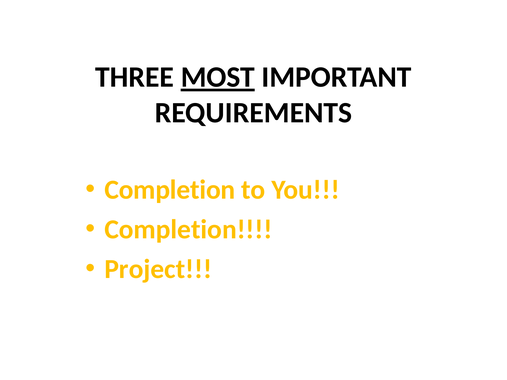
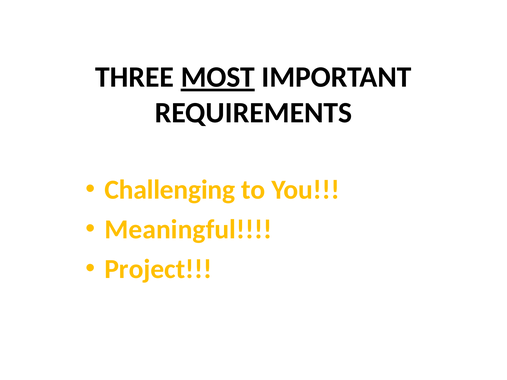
Completion: Completion -> Challenging (170, 190)
Completion: Completion -> Meaningful (188, 230)
